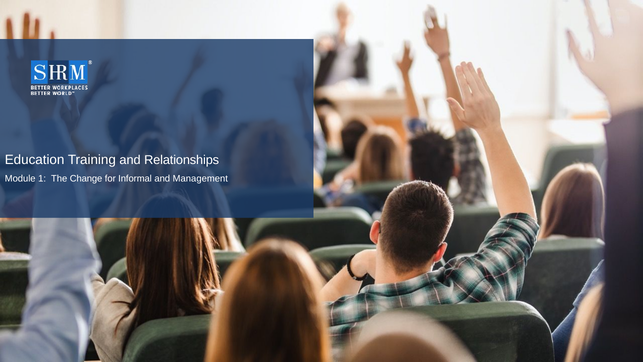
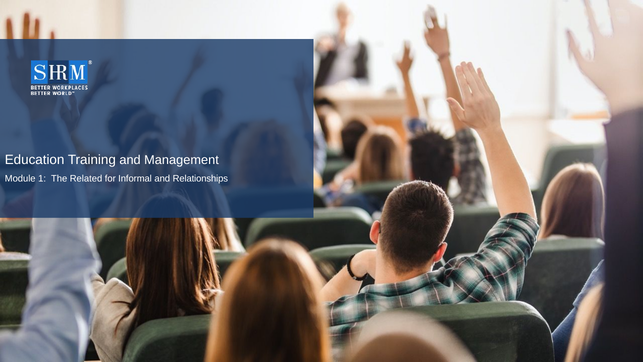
Relationships: Relationships -> Management (182, 160)
Change: Change -> Related (86, 179)
Management: Management -> Relationships (200, 179)
